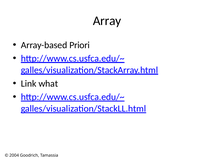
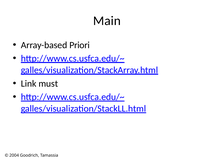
Array: Array -> Main (107, 21)
what: what -> must (48, 83)
